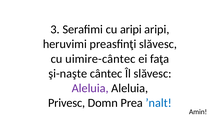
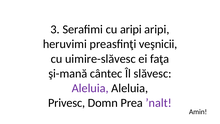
preasfinţi slăvesc: slăvesc -> veşnicii (158, 44)
uimire-cântec: uimire-cântec -> uimire-slăvesc (100, 59)
şi-naşte: şi-naşte -> şi-mană (68, 73)
ʼnalt colour: blue -> purple (159, 103)
